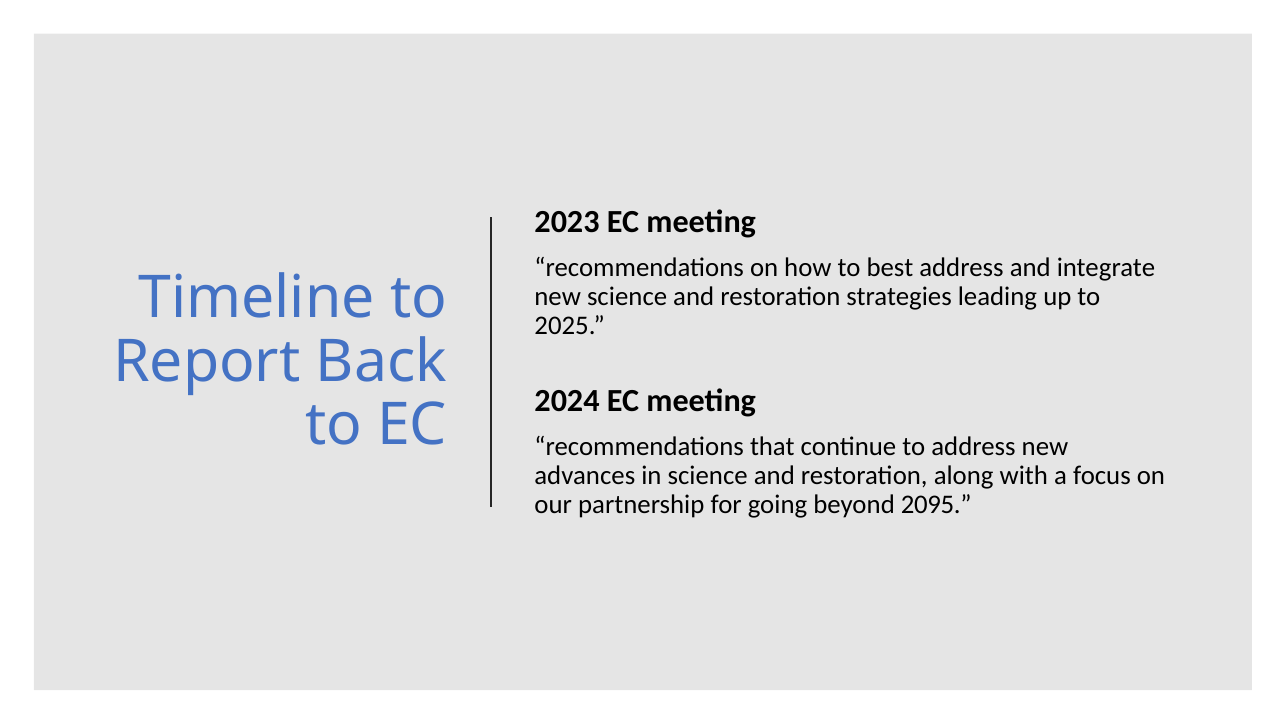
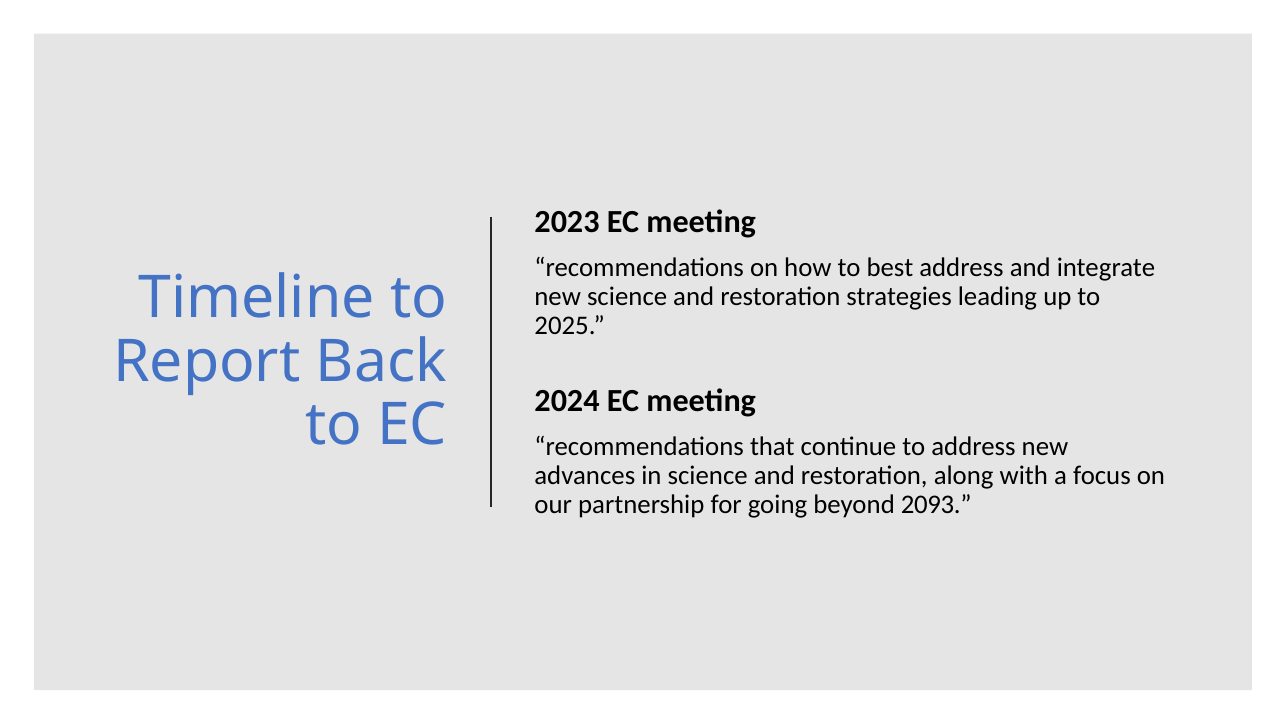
2095: 2095 -> 2093 (936, 504)
